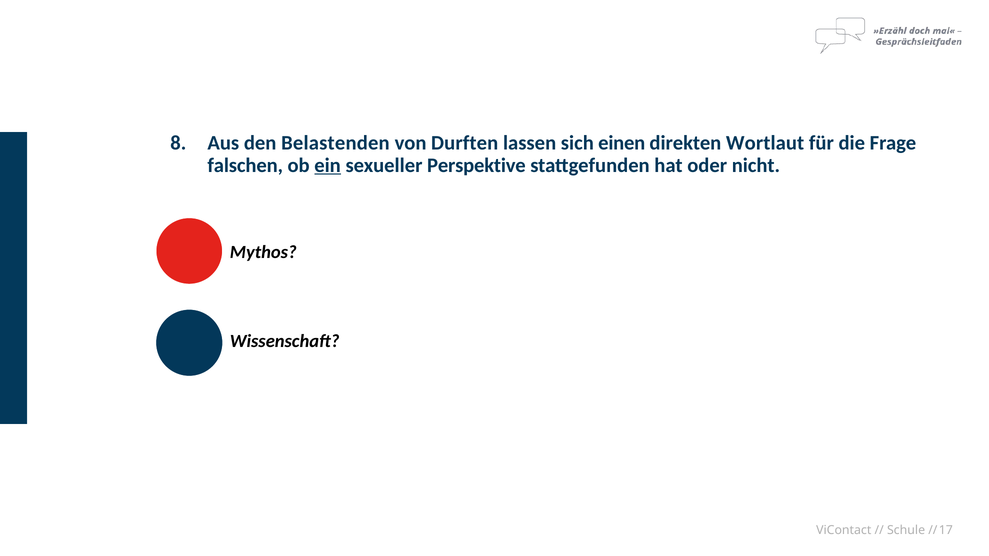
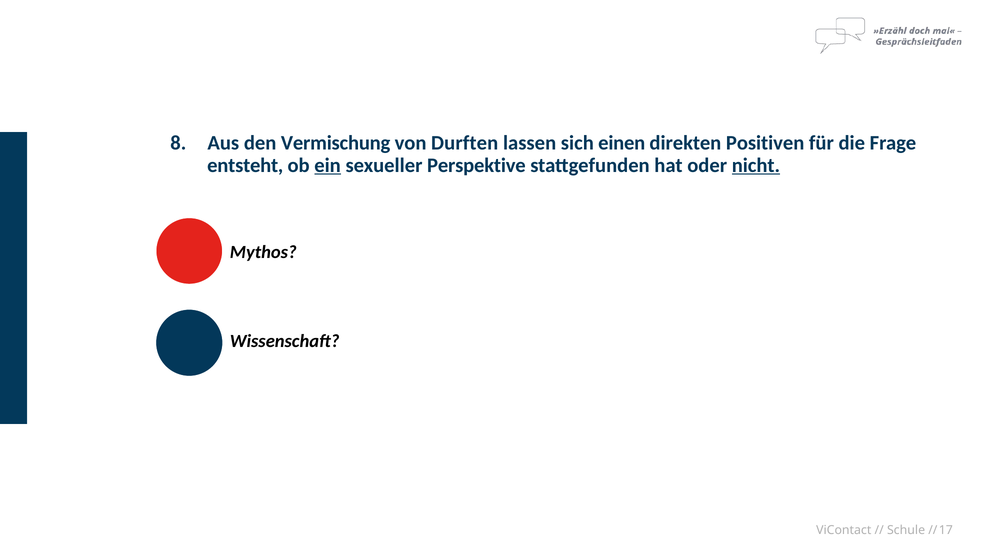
Belastenden: Belastenden -> Vermischung (336, 143)
Wortlaut: Wortlaut -> Positiven (765, 143)
falschen: falschen -> entsteht (245, 165)
nicht underline: none -> present (756, 165)
